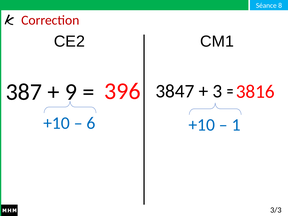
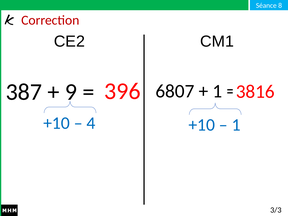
3847: 3847 -> 6807 (175, 91)
3: 3 -> 1 (217, 91)
6: 6 -> 4 (91, 123)
